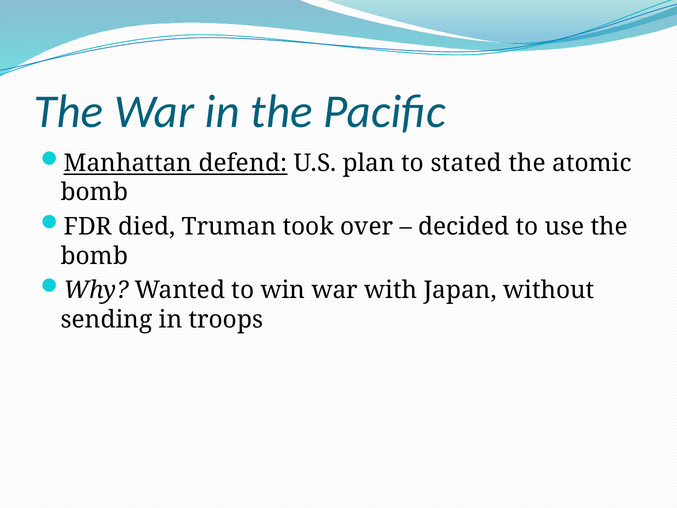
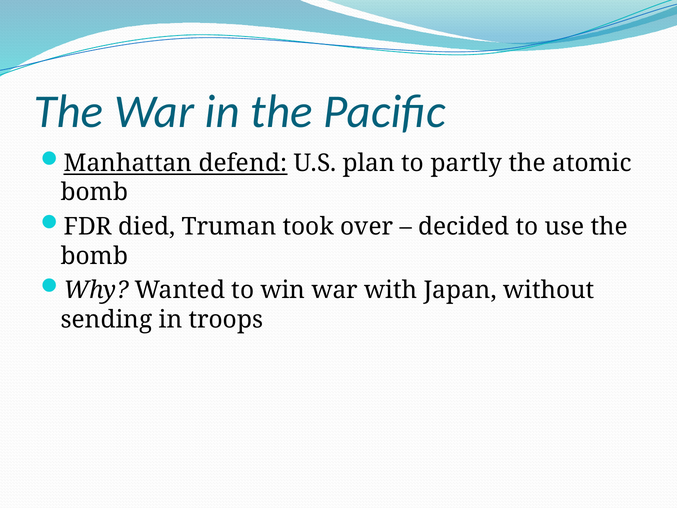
stated: stated -> partly (466, 163)
